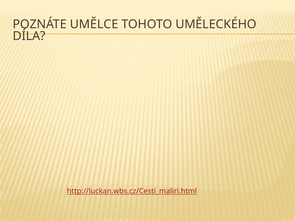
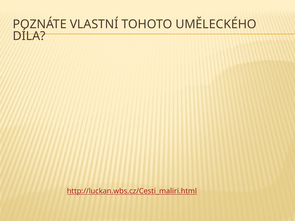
UMĚLCE: UMĚLCE -> VLASTNÍ (94, 24)
